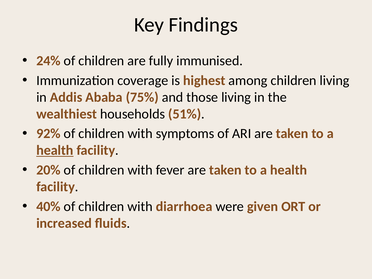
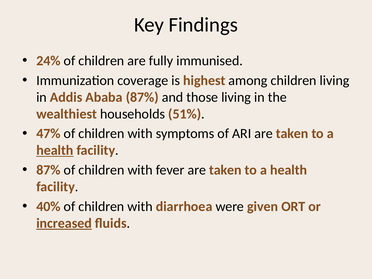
Ababa 75%: 75% -> 87% (142, 97)
92%: 92% -> 47% (48, 134)
20%: 20% -> 87% (48, 170)
increased underline: none -> present (64, 223)
